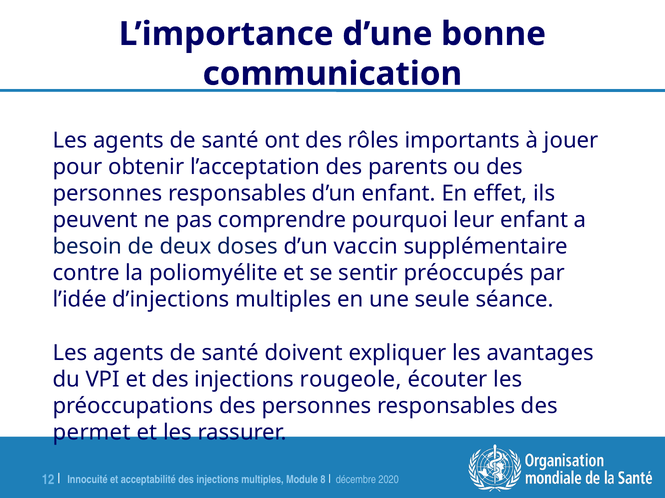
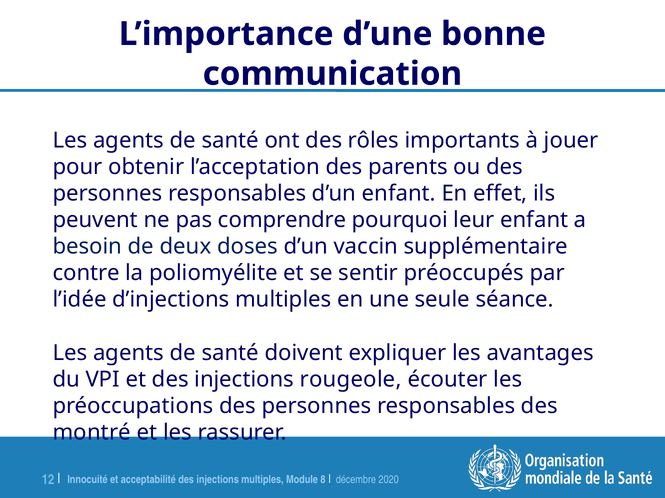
permet: permet -> montré (92, 433)
